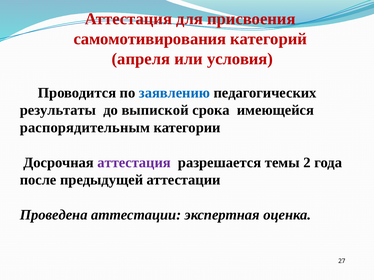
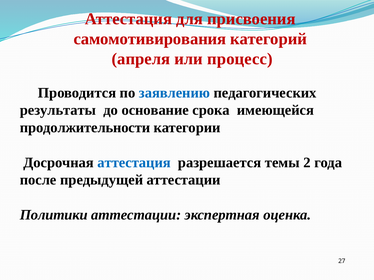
условия: условия -> процесс (240, 59)
выпиской: выпиской -> основание (155, 110)
распорядительным: распорядительным -> продолжительности (85, 128)
аттестация colour: purple -> blue (134, 163)
Проведена: Проведена -> Политики (54, 215)
